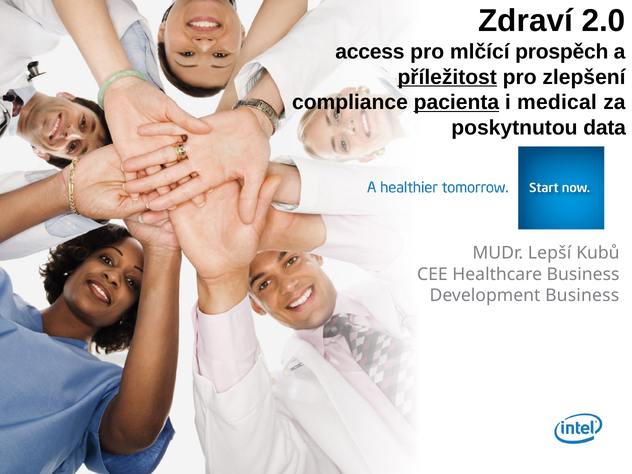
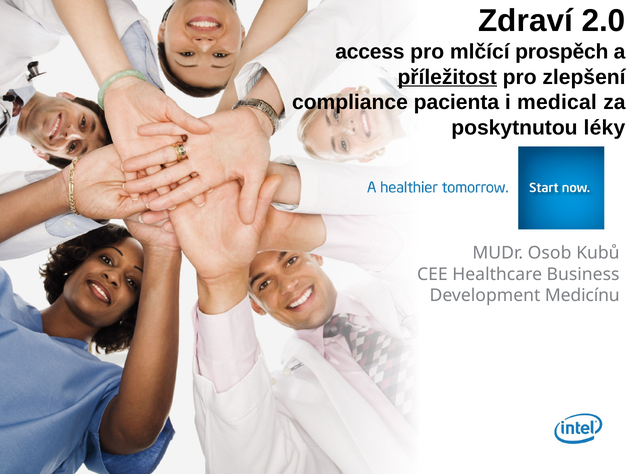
pacienta underline: present -> none (456, 102)
data: data -> léky (604, 128)
Lepší: Lepší -> Osob (550, 253)
Development Business: Business -> Medicínu (582, 295)
